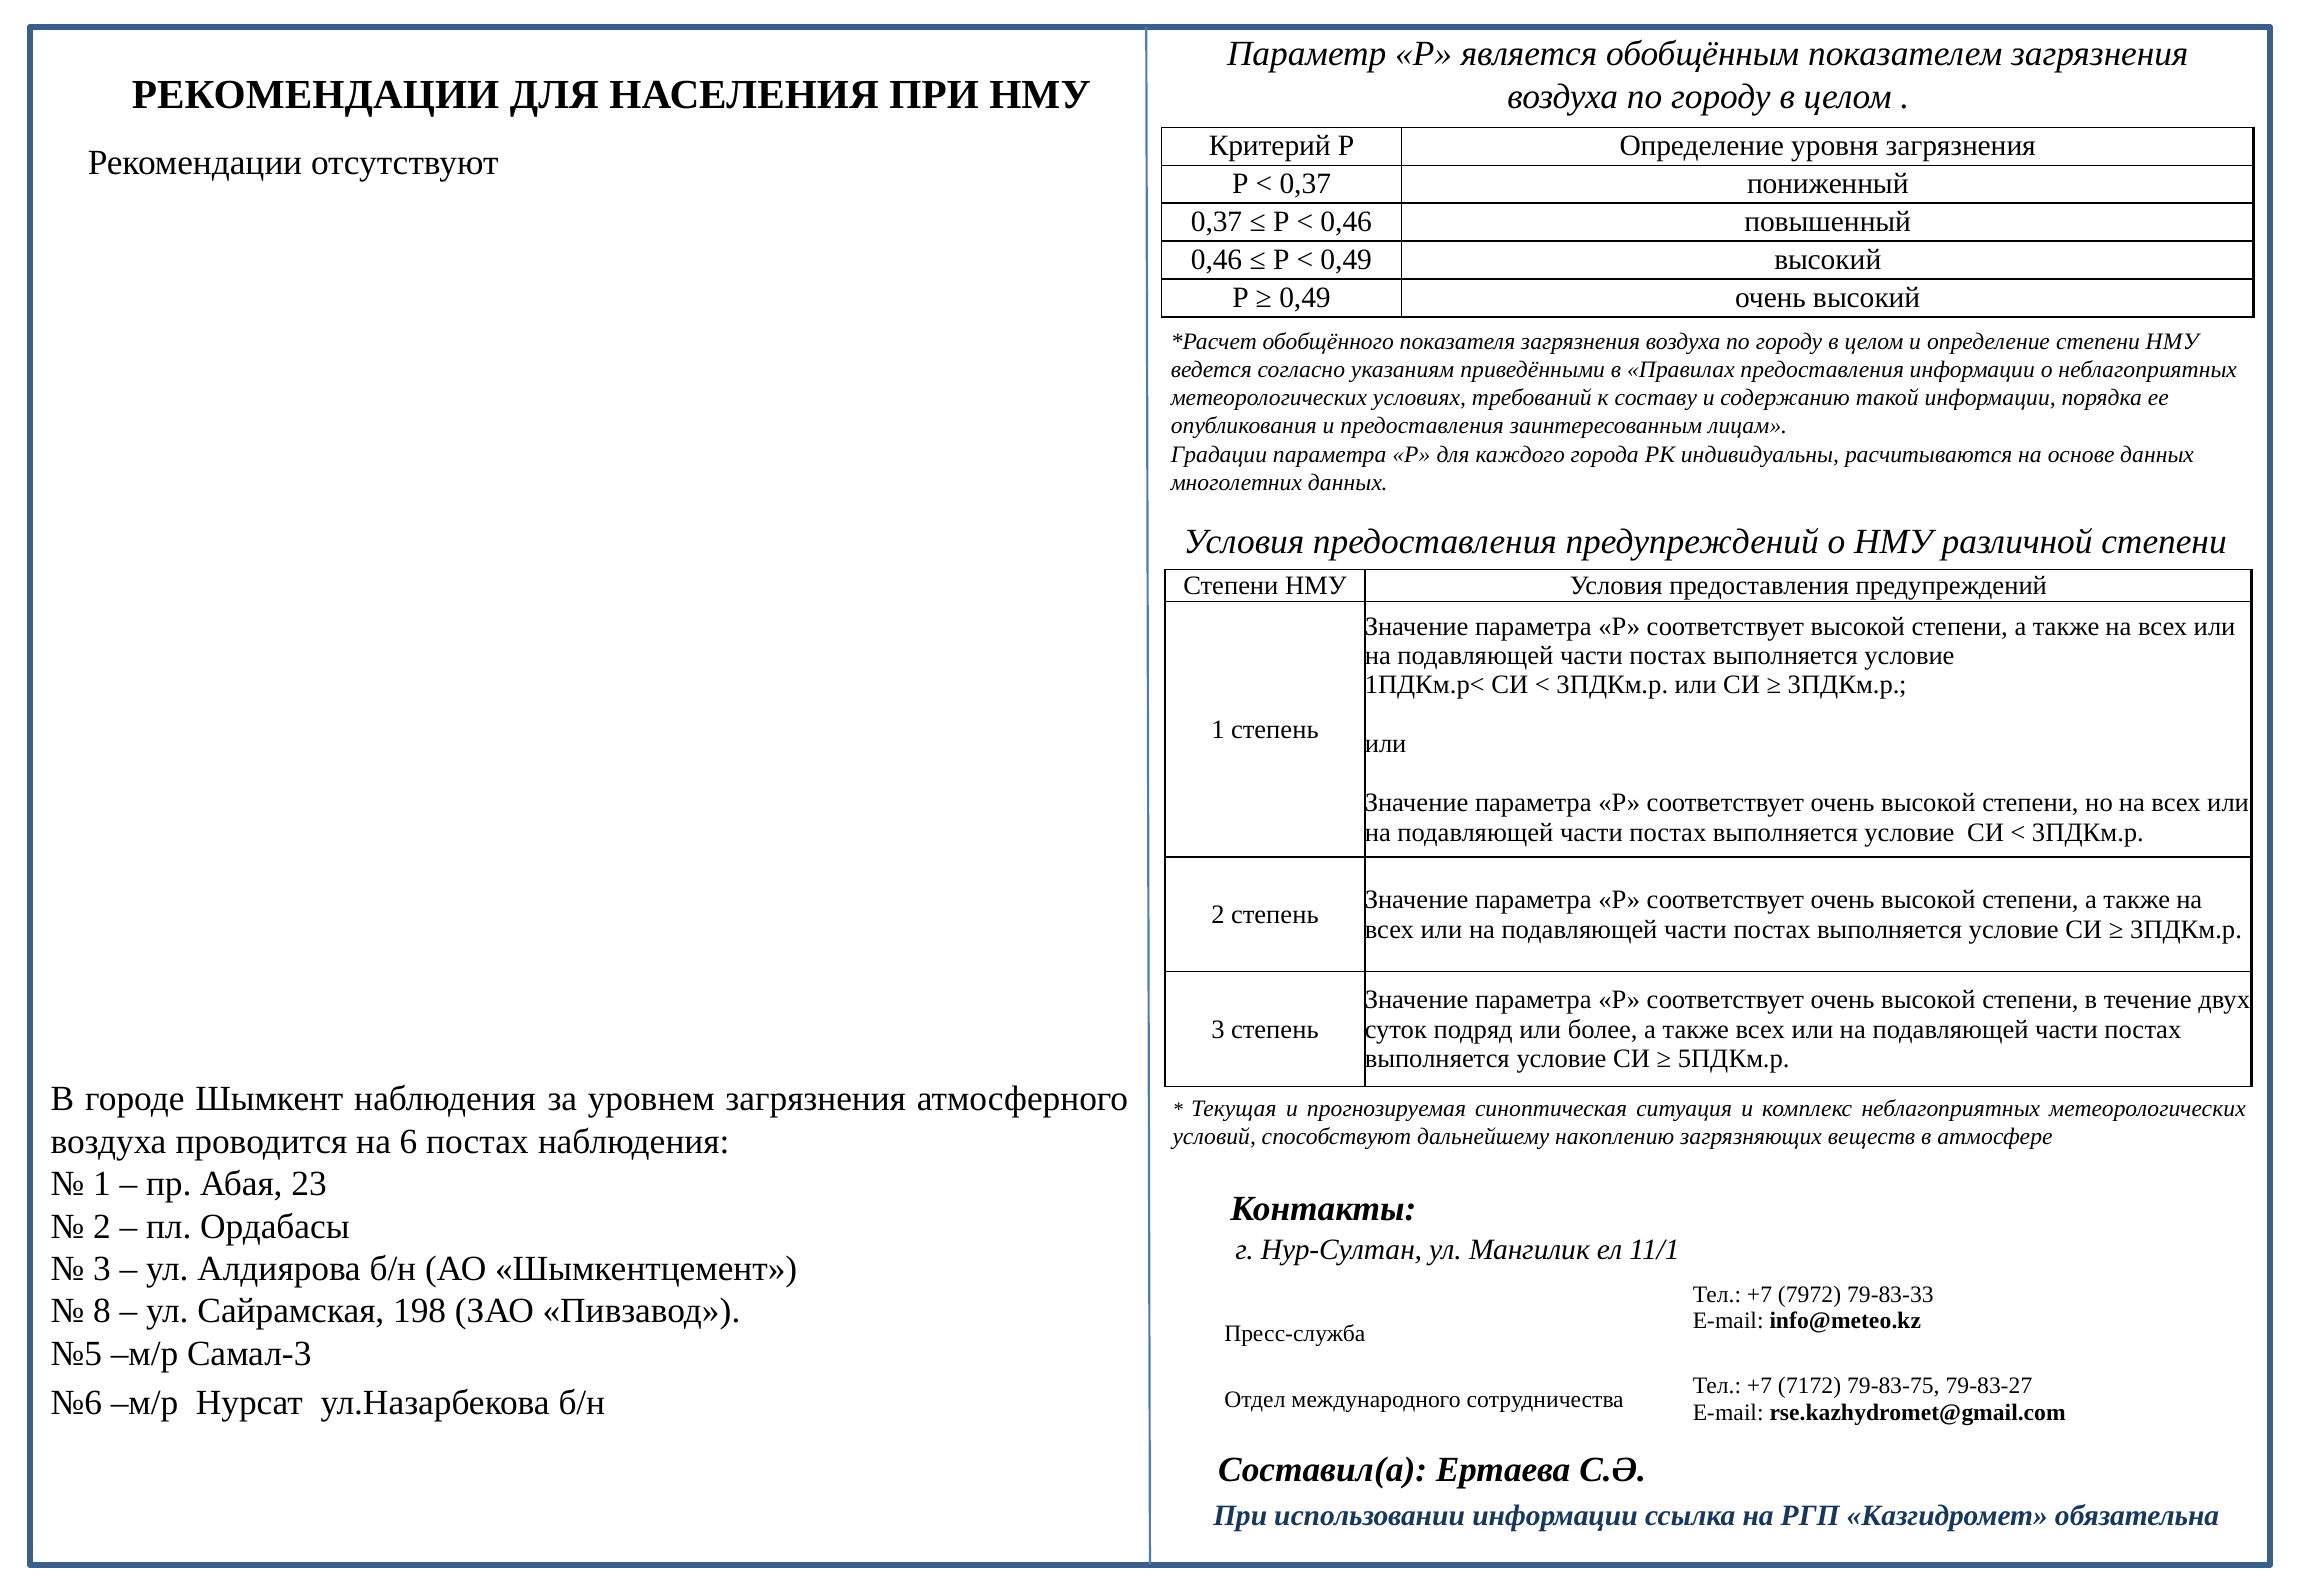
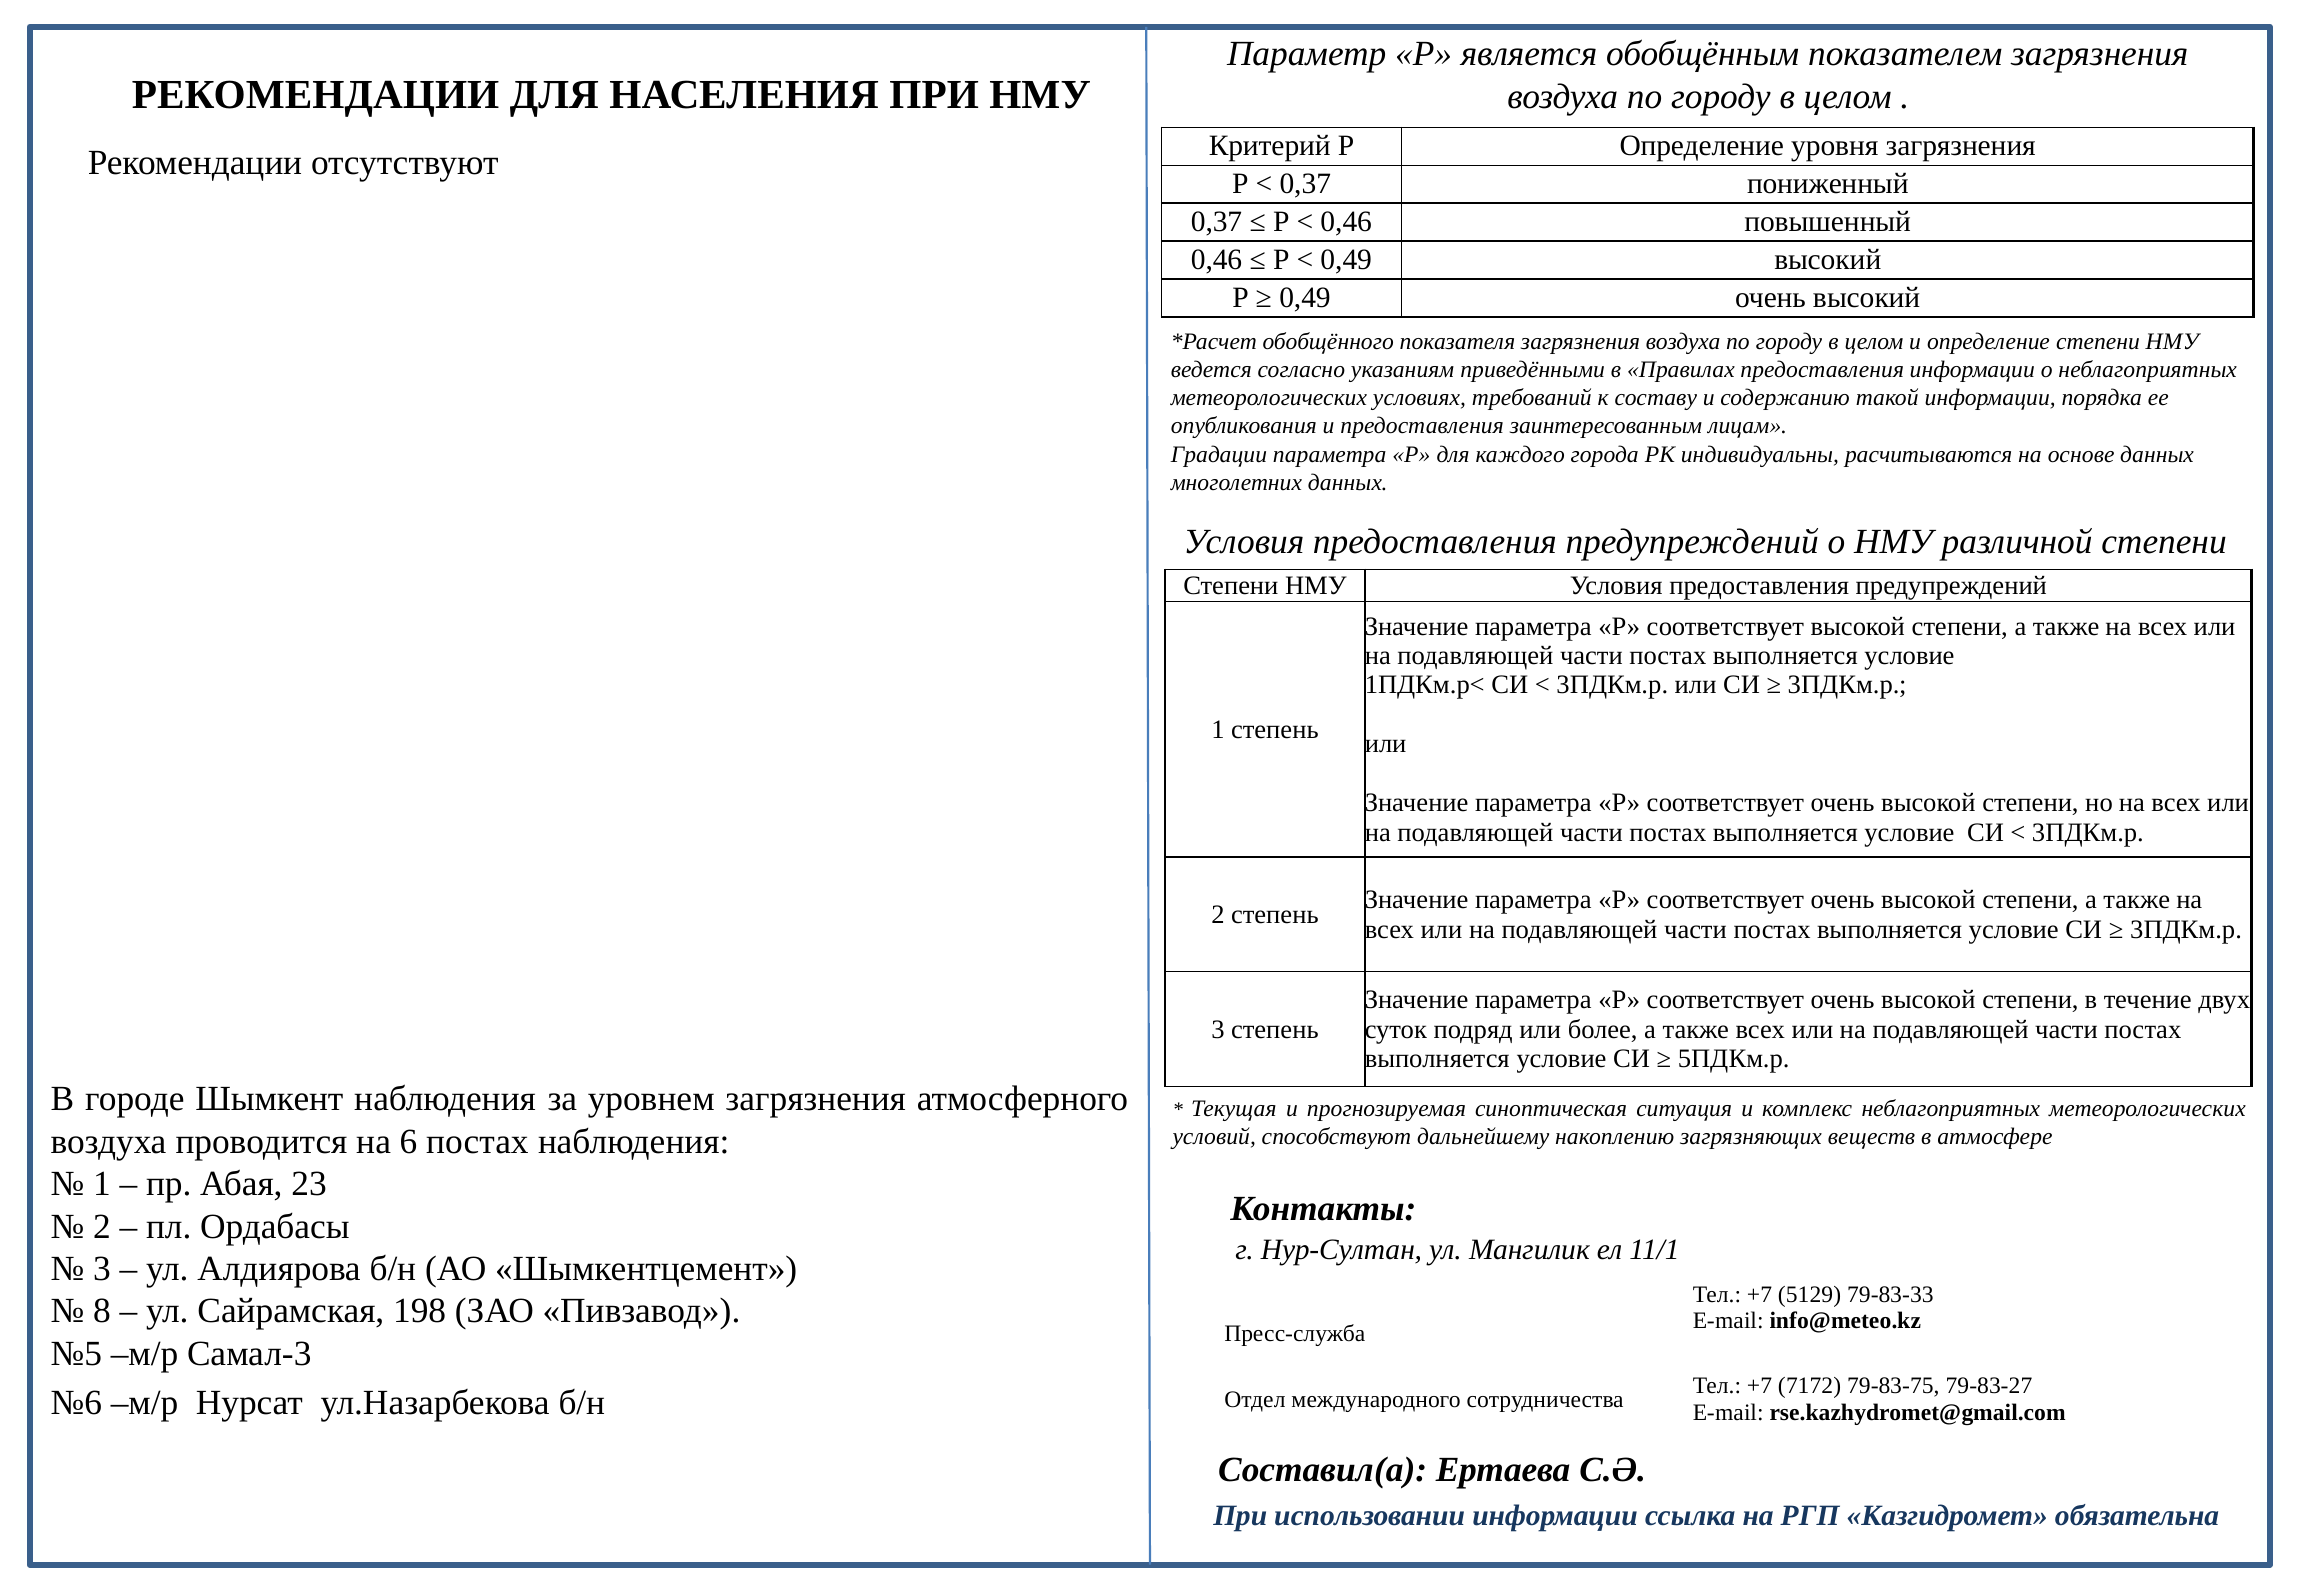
7972: 7972 -> 5129 (1810, 1294)
